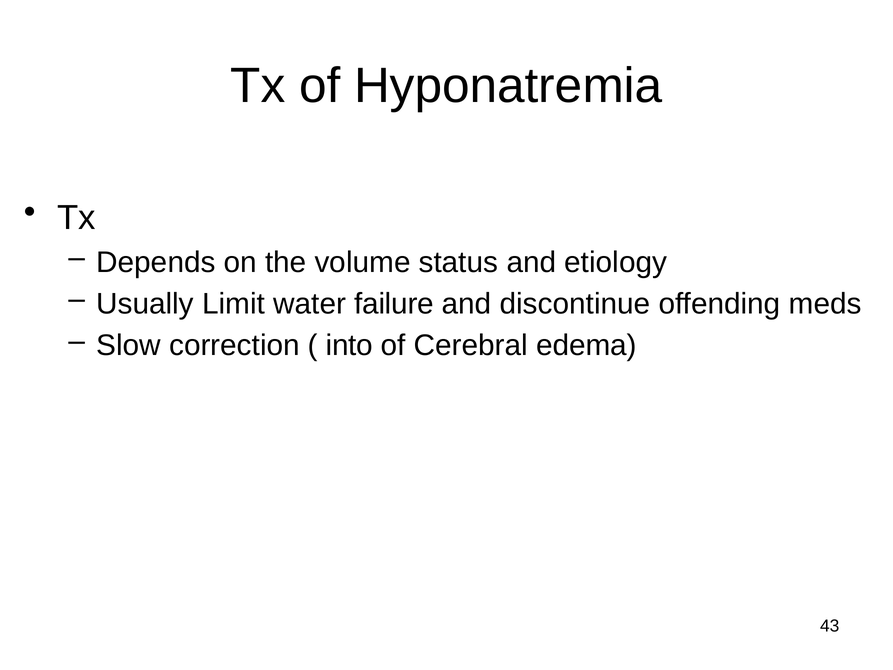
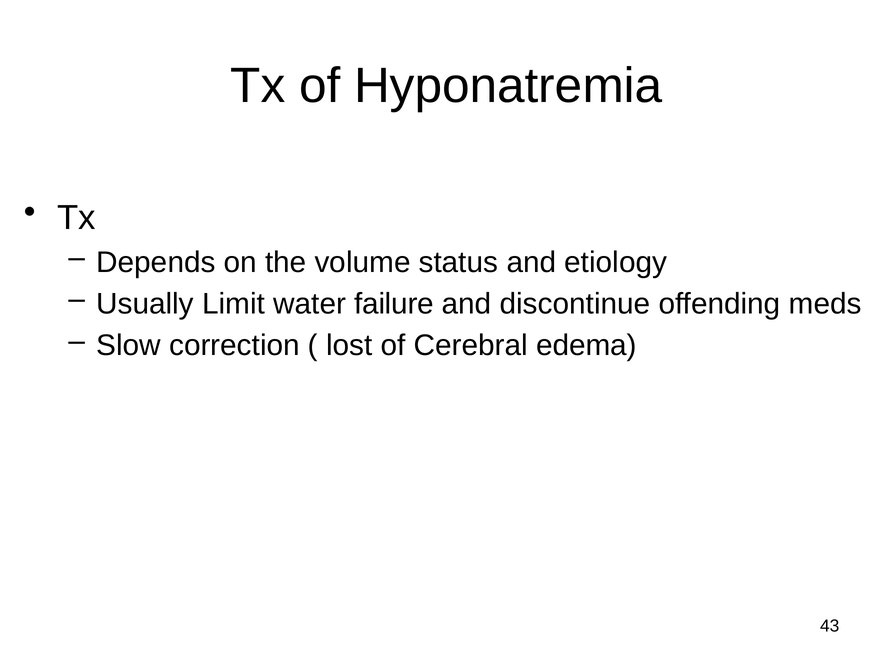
into: into -> lost (349, 345)
